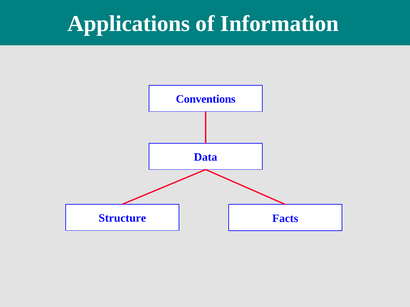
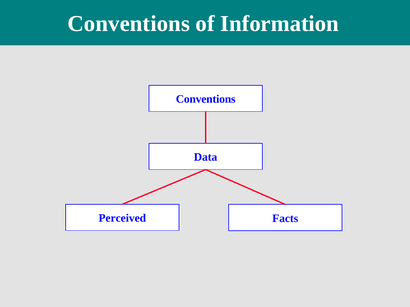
Applications: Applications -> Conventions (129, 24)
Structure: Structure -> Perceived (122, 219)
